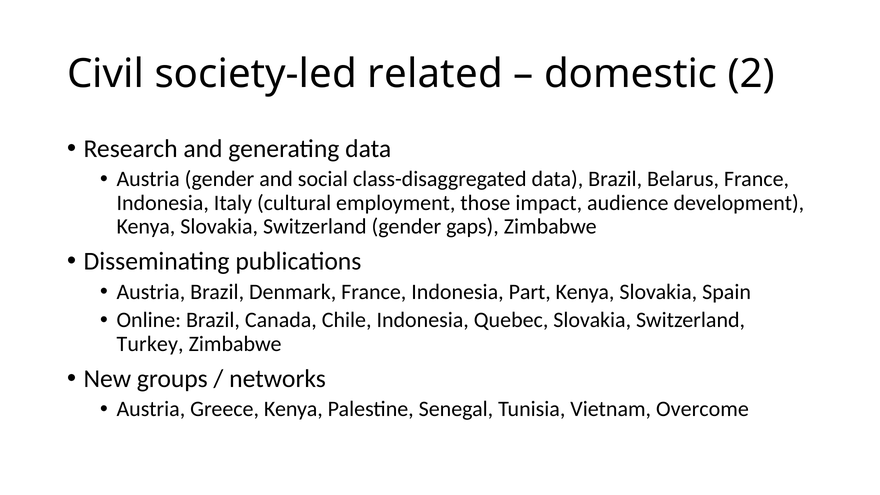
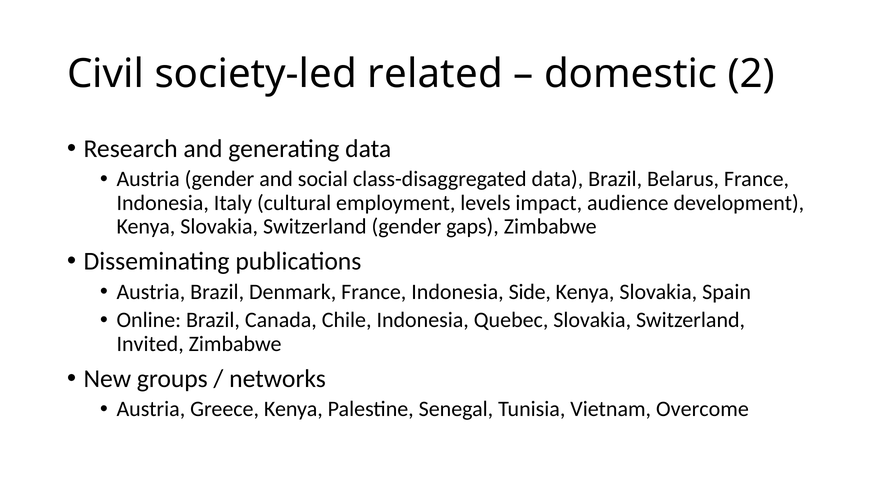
those: those -> levels (485, 203)
Part: Part -> Side (530, 292)
Turkey: Turkey -> Invited (150, 344)
